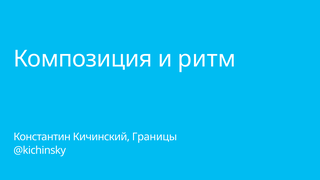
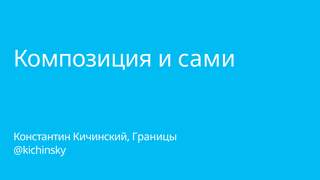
ритм: ритм -> сами (207, 59)
